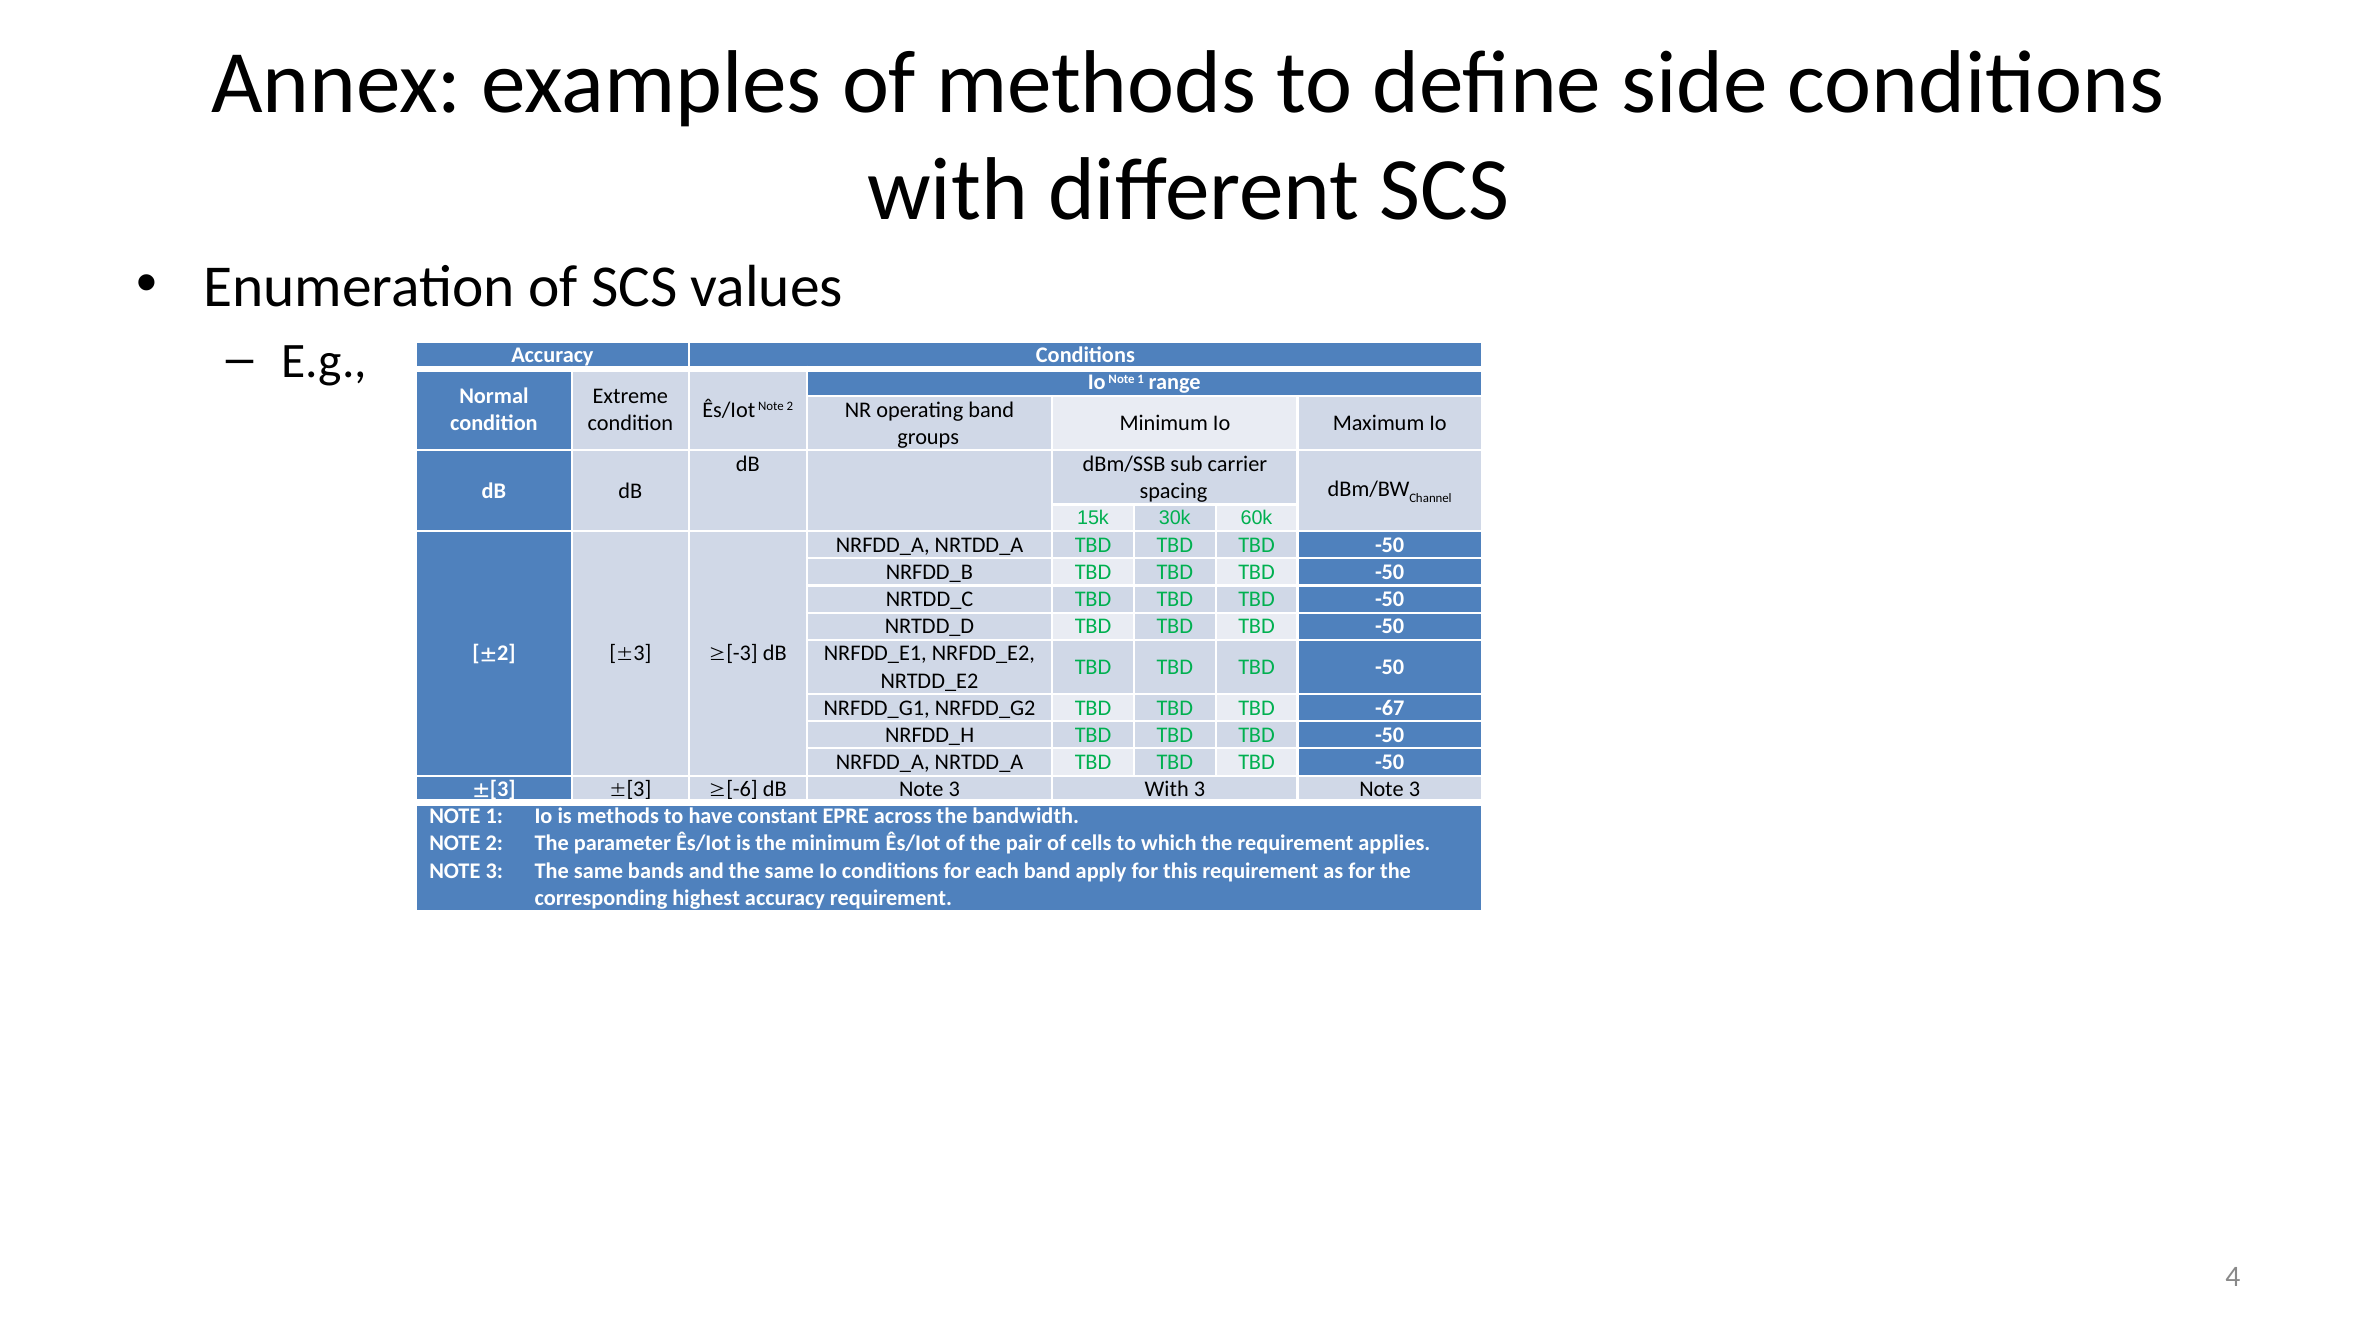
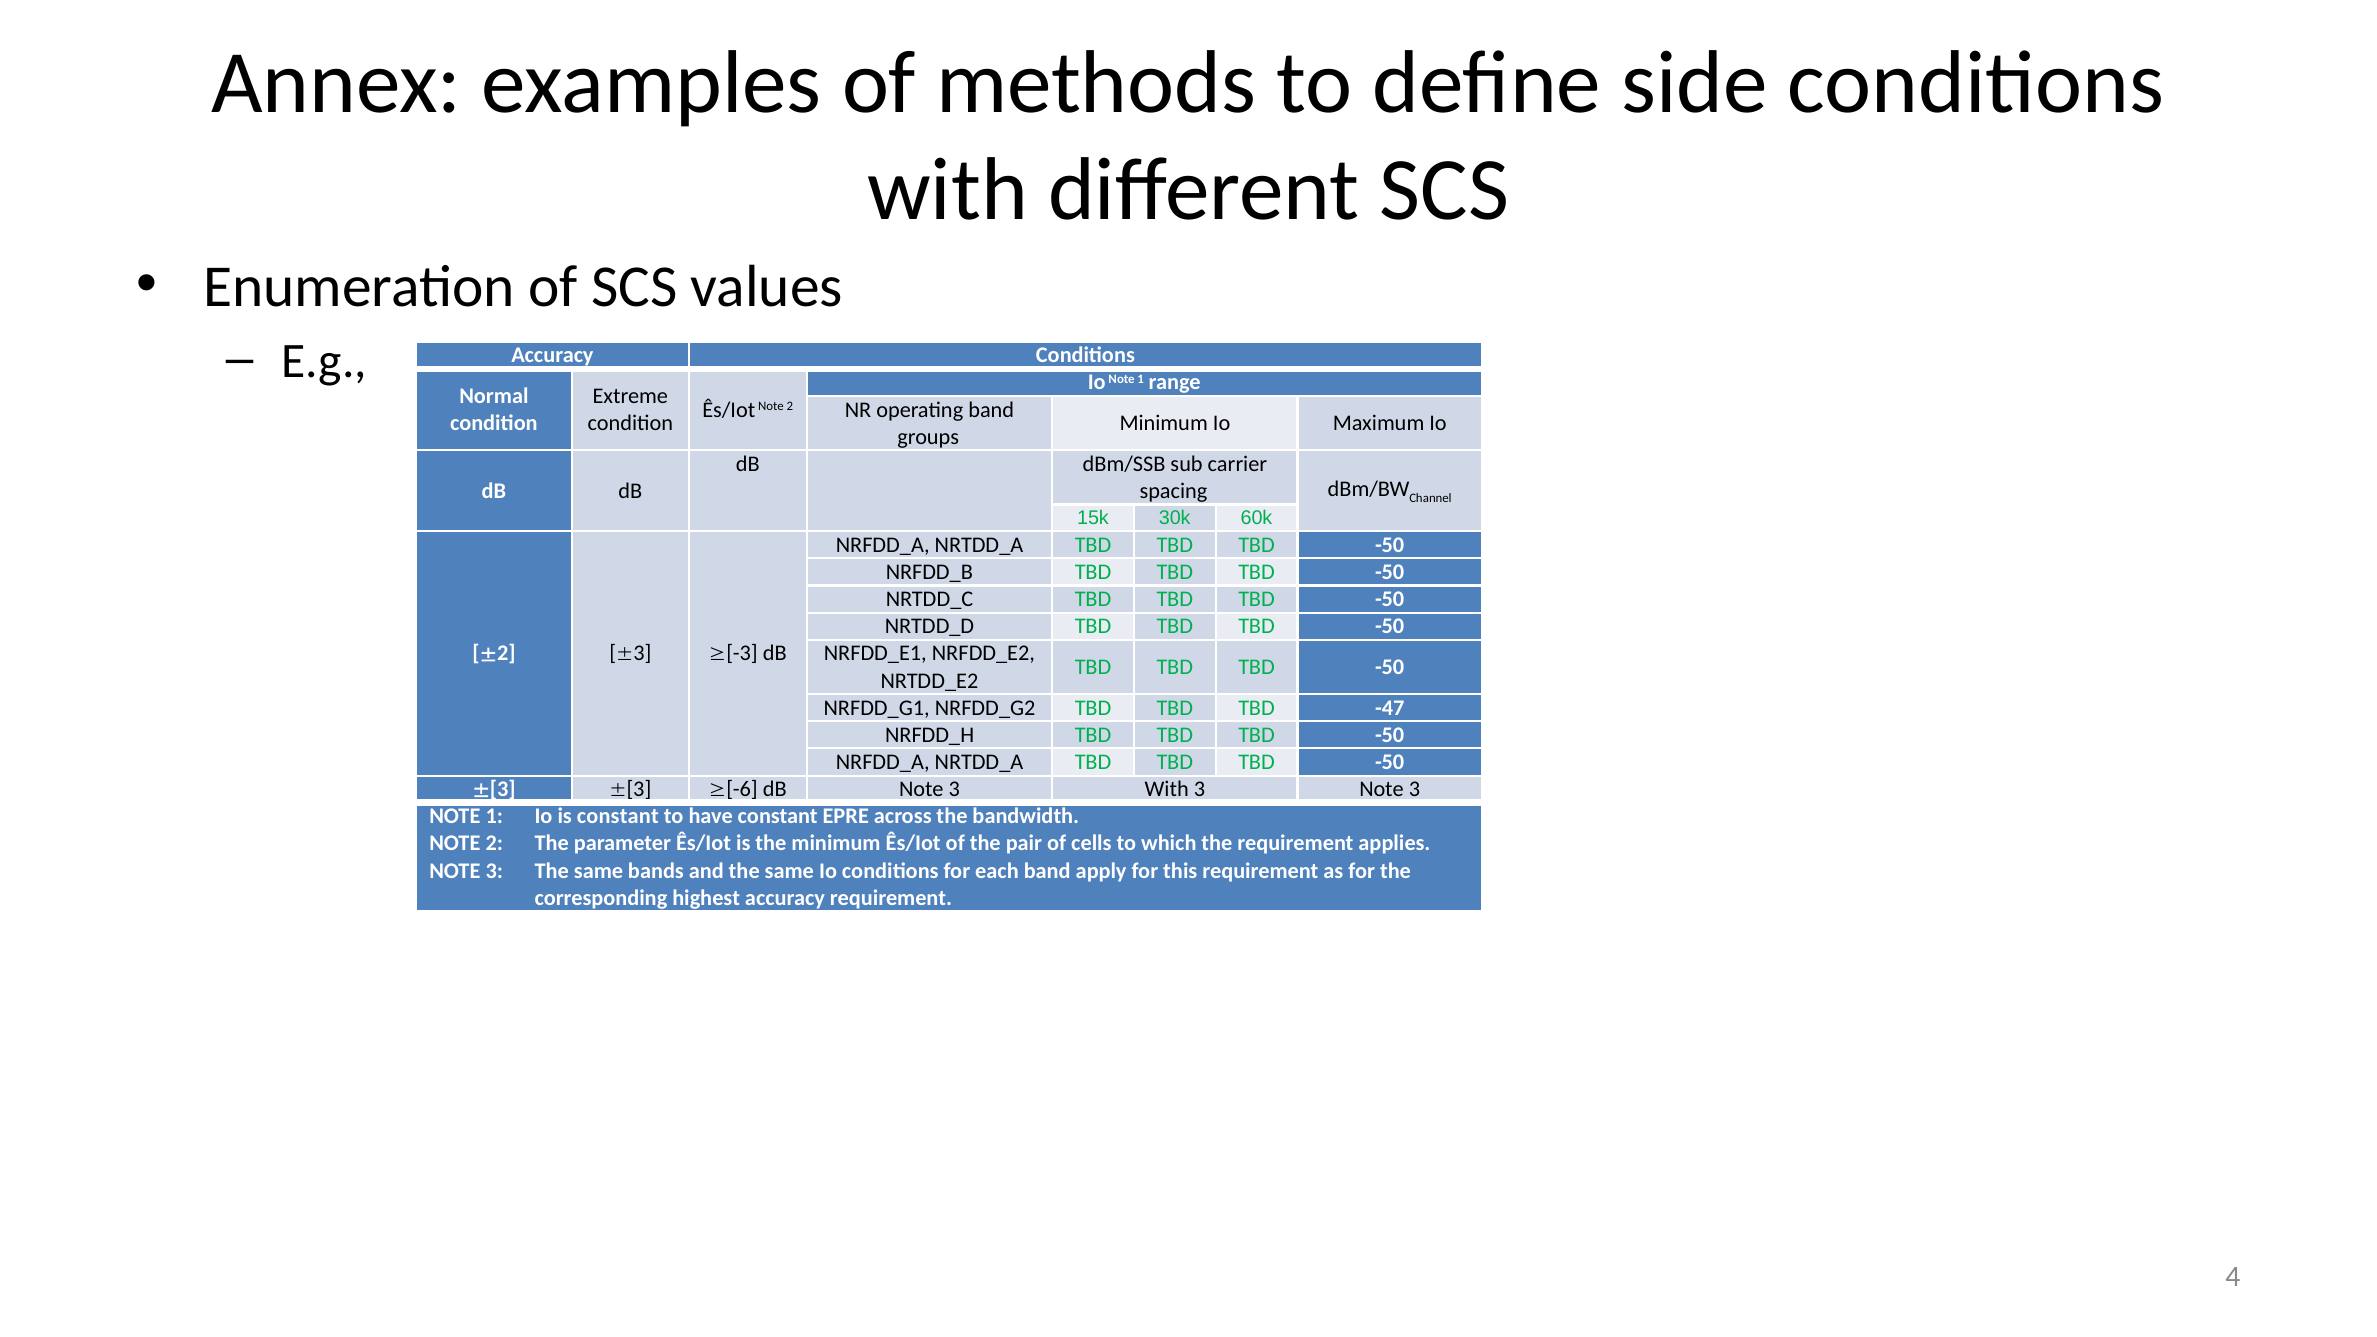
-67: -67 -> -47 (1390, 708)
is methods: methods -> constant (618, 817)
